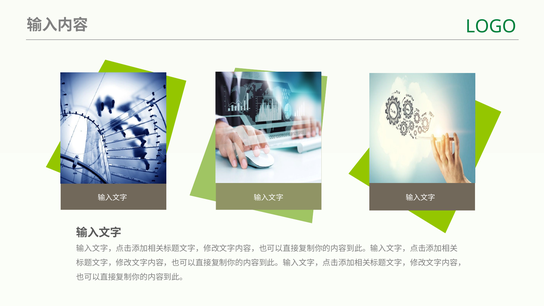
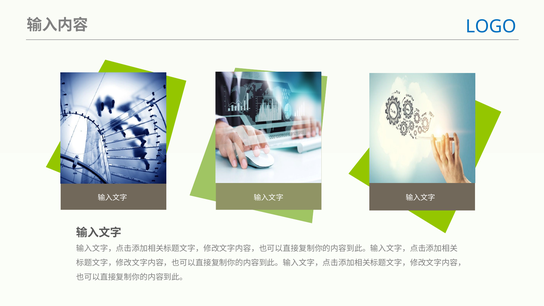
LOGO colour: green -> blue (491, 26)
